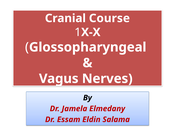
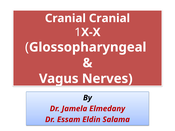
Cranial Course: Course -> Cranial (109, 18)
